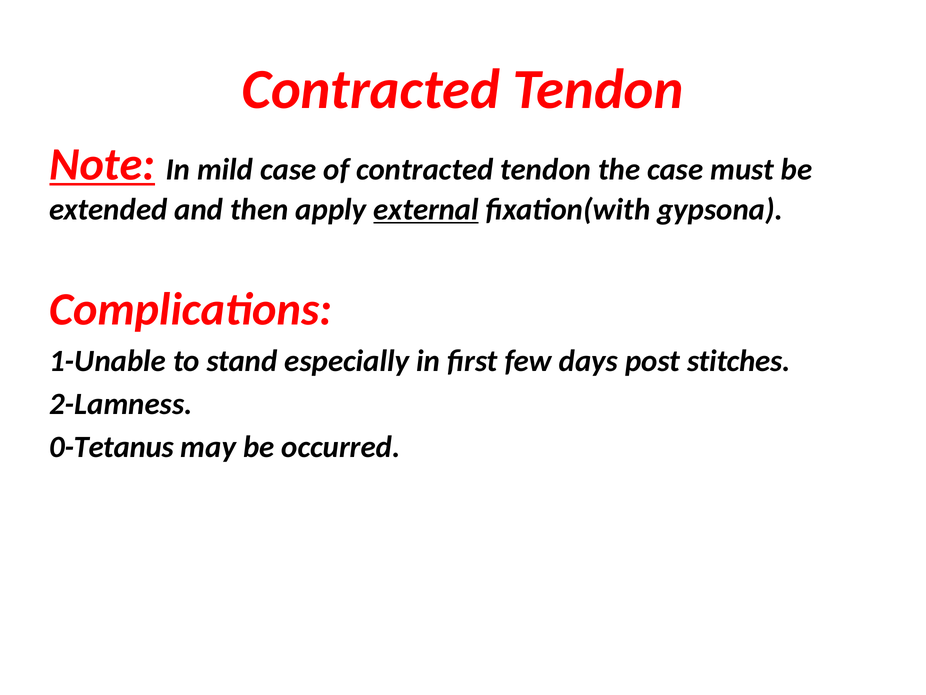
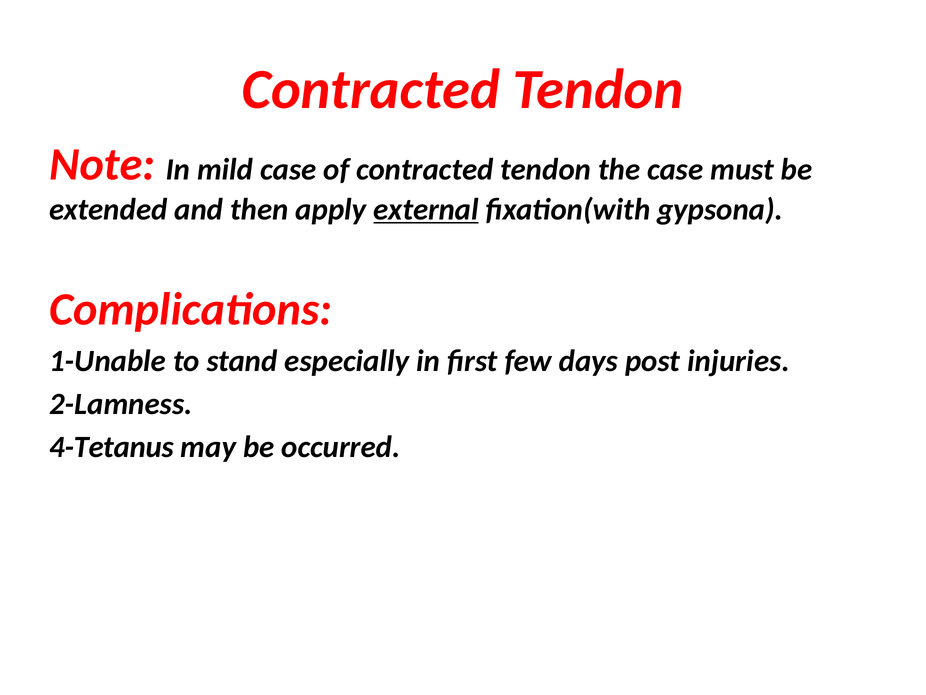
Note underline: present -> none (102, 164)
stitches: stitches -> injuries (738, 361)
0-Tetanus: 0-Tetanus -> 4-Tetanus (112, 447)
